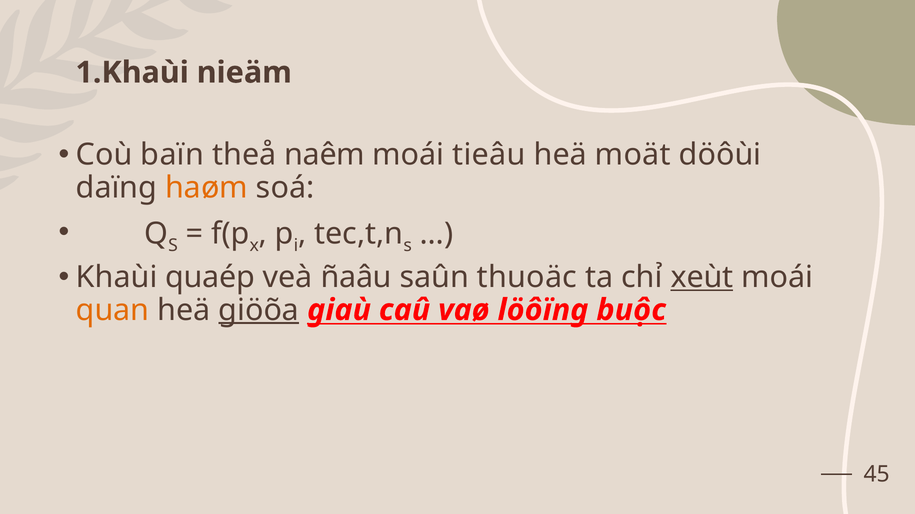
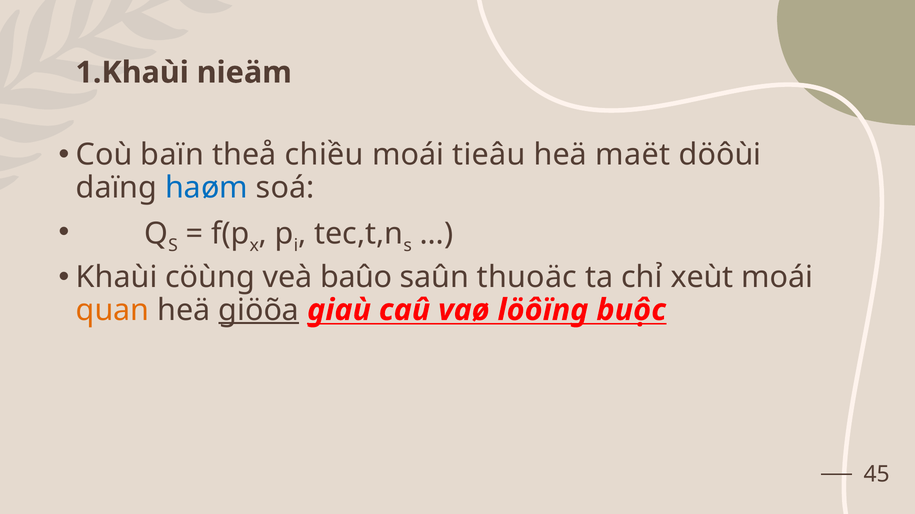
naêm: naêm -> chiều (324, 155)
moät: moät -> maët (633, 155)
haøm colour: orange -> blue (207, 188)
quaép: quaép -> cöùng (210, 277)
ñaâu: ñaâu -> baûo (356, 277)
xeùt underline: present -> none (702, 277)
